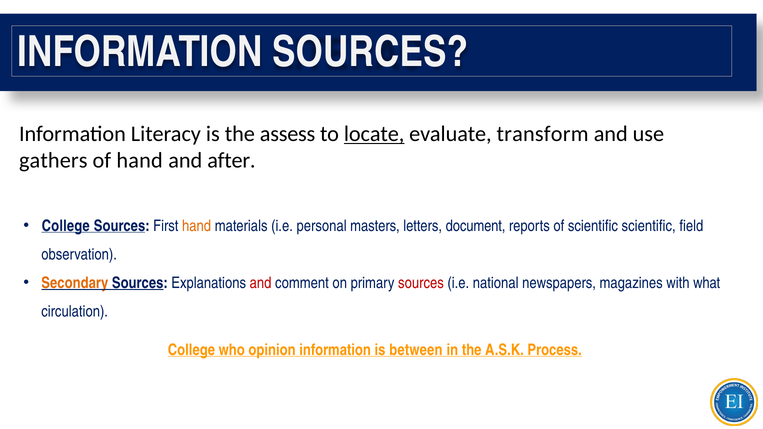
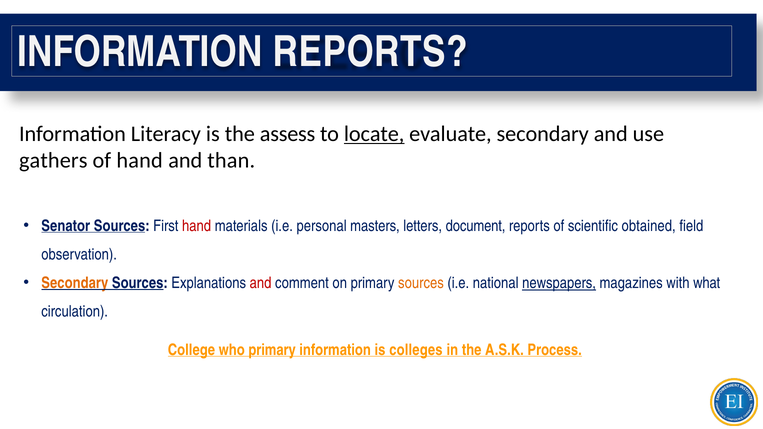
INFORMATION SOURCES: SOURCES -> REPORTS (370, 52)
evaluate transform: transform -> secondary (543, 134)
after: after -> than (231, 161)
College: College -> Senator (66, 226)
hand colour: orange -> red (197, 226)
scientific scientific: scientific -> obtained (649, 226)
sources colour: red -> orange (421, 283)
newspapers underline: none -> present (559, 283)
who opinion: opinion -> primary (272, 350)
between: between -> colleges (416, 350)
